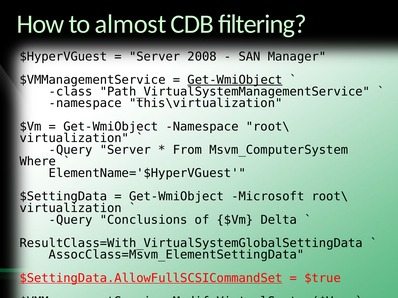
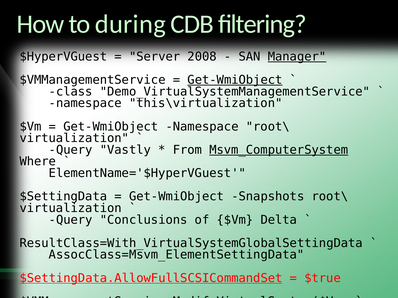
almost: almost -> during (130, 24)
Manager underline: none -> present (297, 57)
Path_VirtualSystemManagementService: Path_VirtualSystemManagementService -> Demo_VirtualSystemManagementService (235, 92)
Query Server: Server -> Vastly (125, 150)
Msvm_ComputerSystem underline: none -> present (279, 150)
Microsoft: Microsoft -> Snapshots (268, 197)
